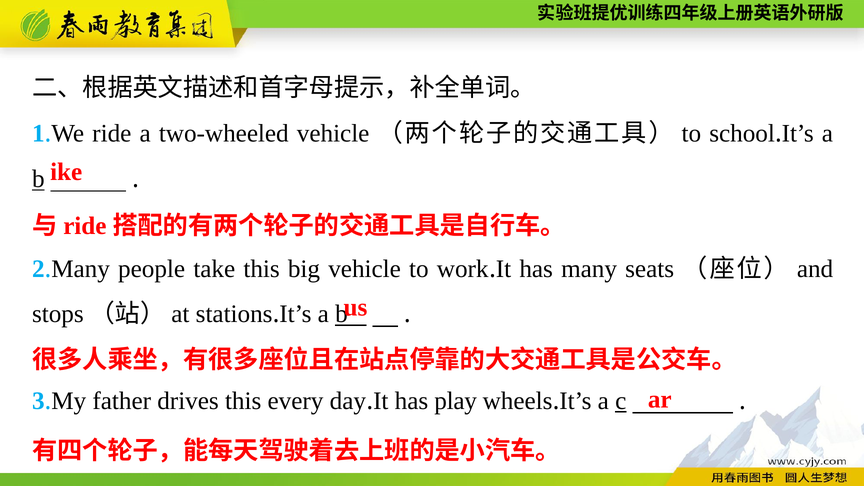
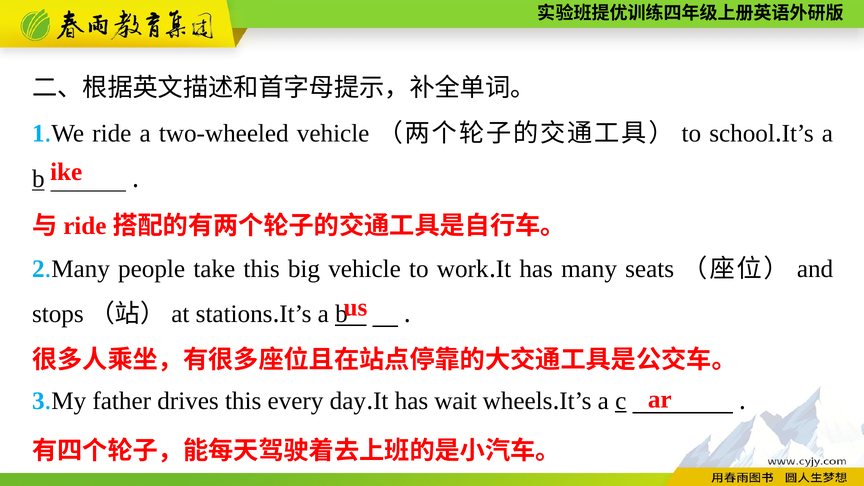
play: play -> wait (456, 401)
